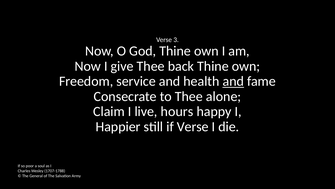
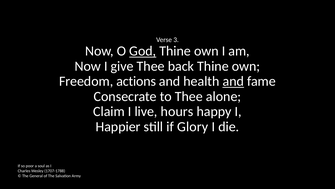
God underline: none -> present (143, 51)
service: service -> actions (136, 81)
if Verse: Verse -> Glory (193, 126)
